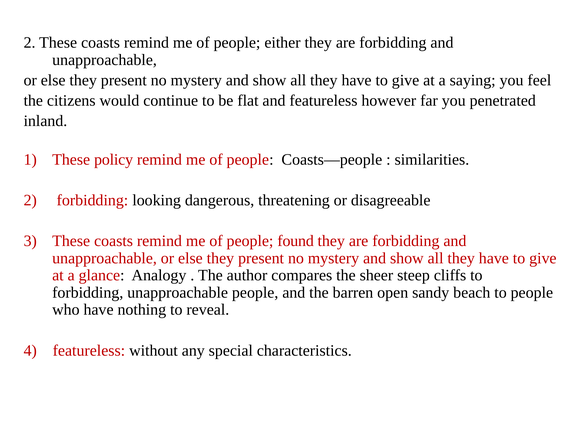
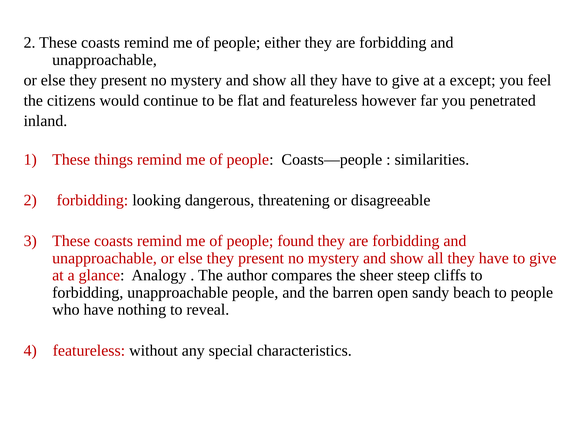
saying: saying -> except (473, 80)
policy: policy -> things (114, 160)
